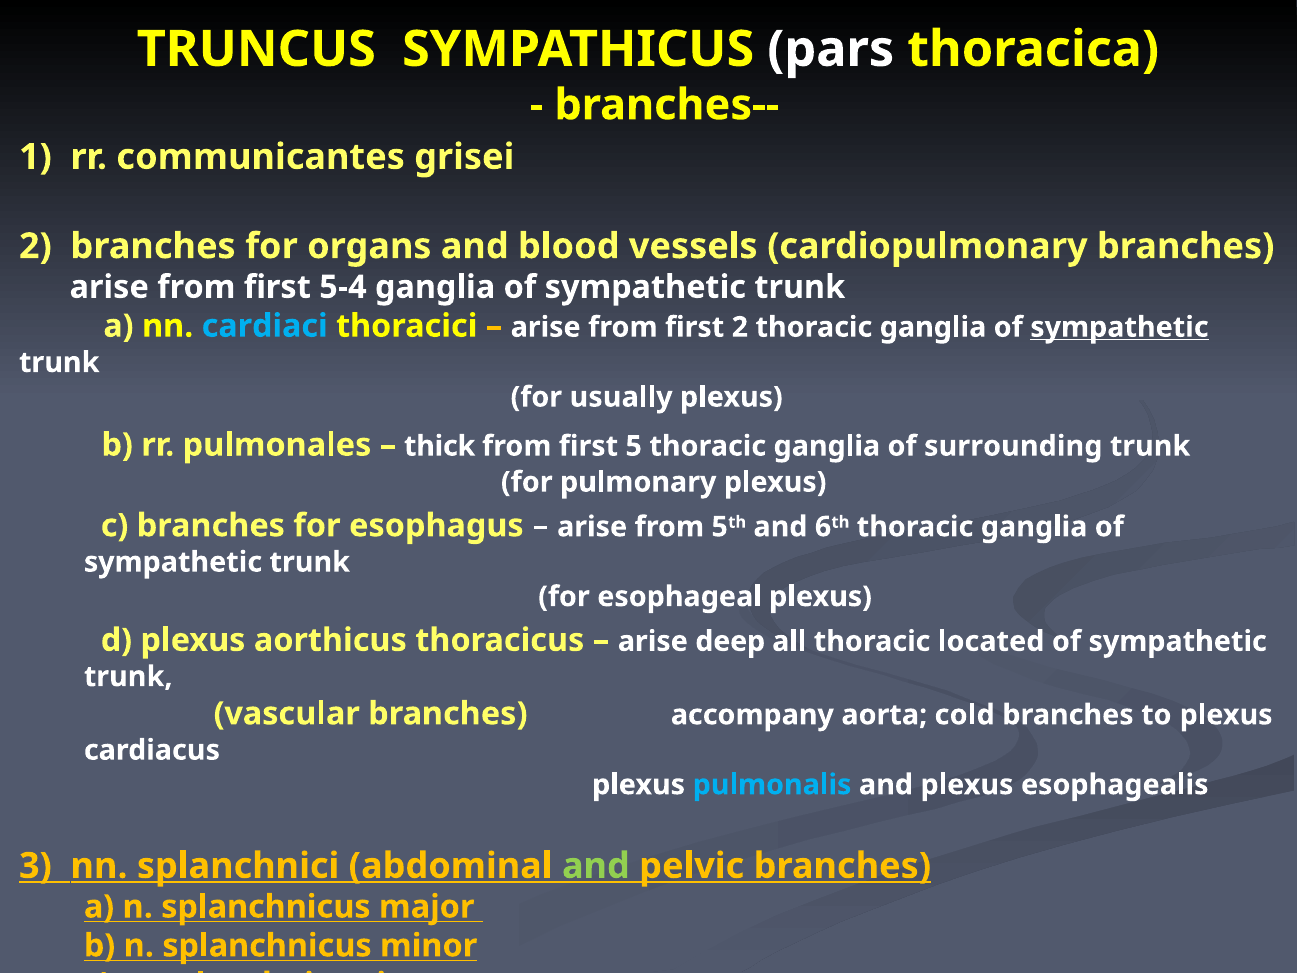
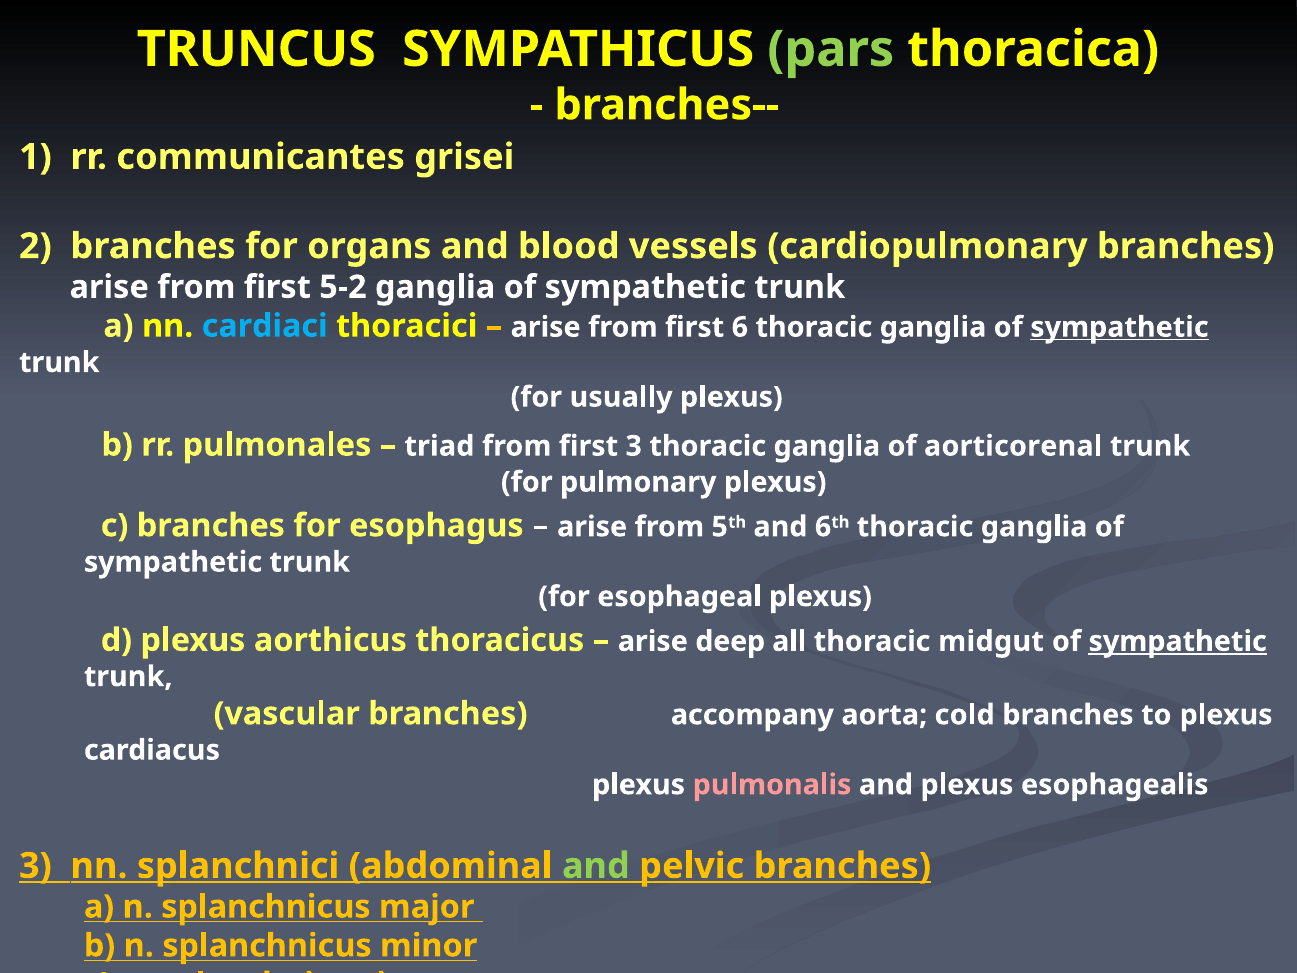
pars colour: white -> light green (831, 49)
5-4: 5-4 -> 5-2 (343, 287)
first 2: 2 -> 6 (740, 327)
thick: thick -> triad (439, 446)
first 5: 5 -> 3 (634, 446)
surrounding: surrounding -> aorticorenal (1013, 446)
located: located -> midgut (991, 641)
sympathetic underline: none -> present (1178, 641)
pulmonalis colour: light blue -> pink (772, 785)
